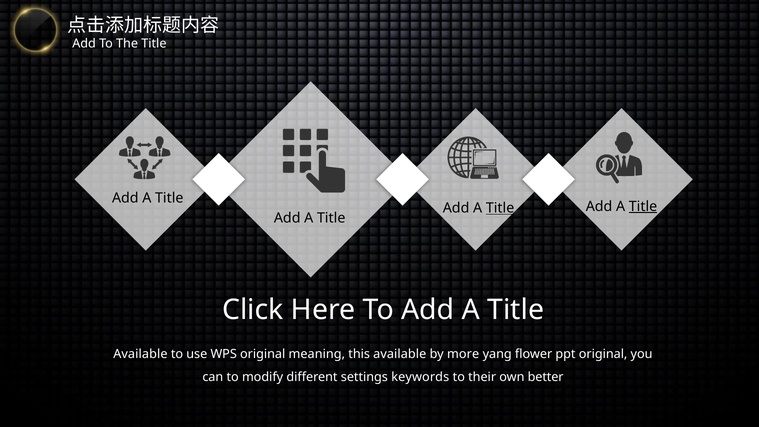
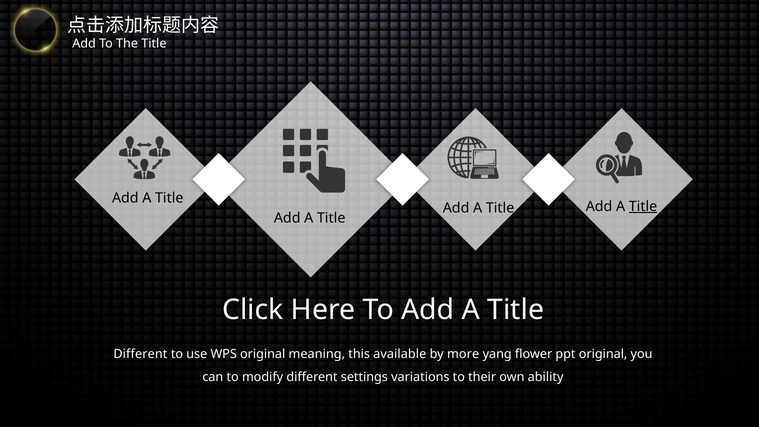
Title underline: present -> none (500, 208)
Available: Available -> Different (140, 354)
keywords: keywords -> variations (420, 377)
better: better -> ability (546, 377)
